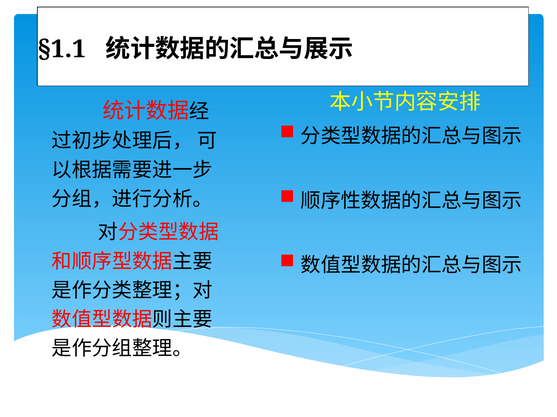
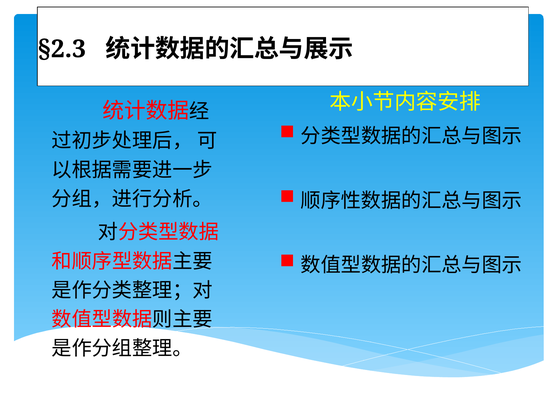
§1.1: §1.1 -> §2.3 (62, 49)
